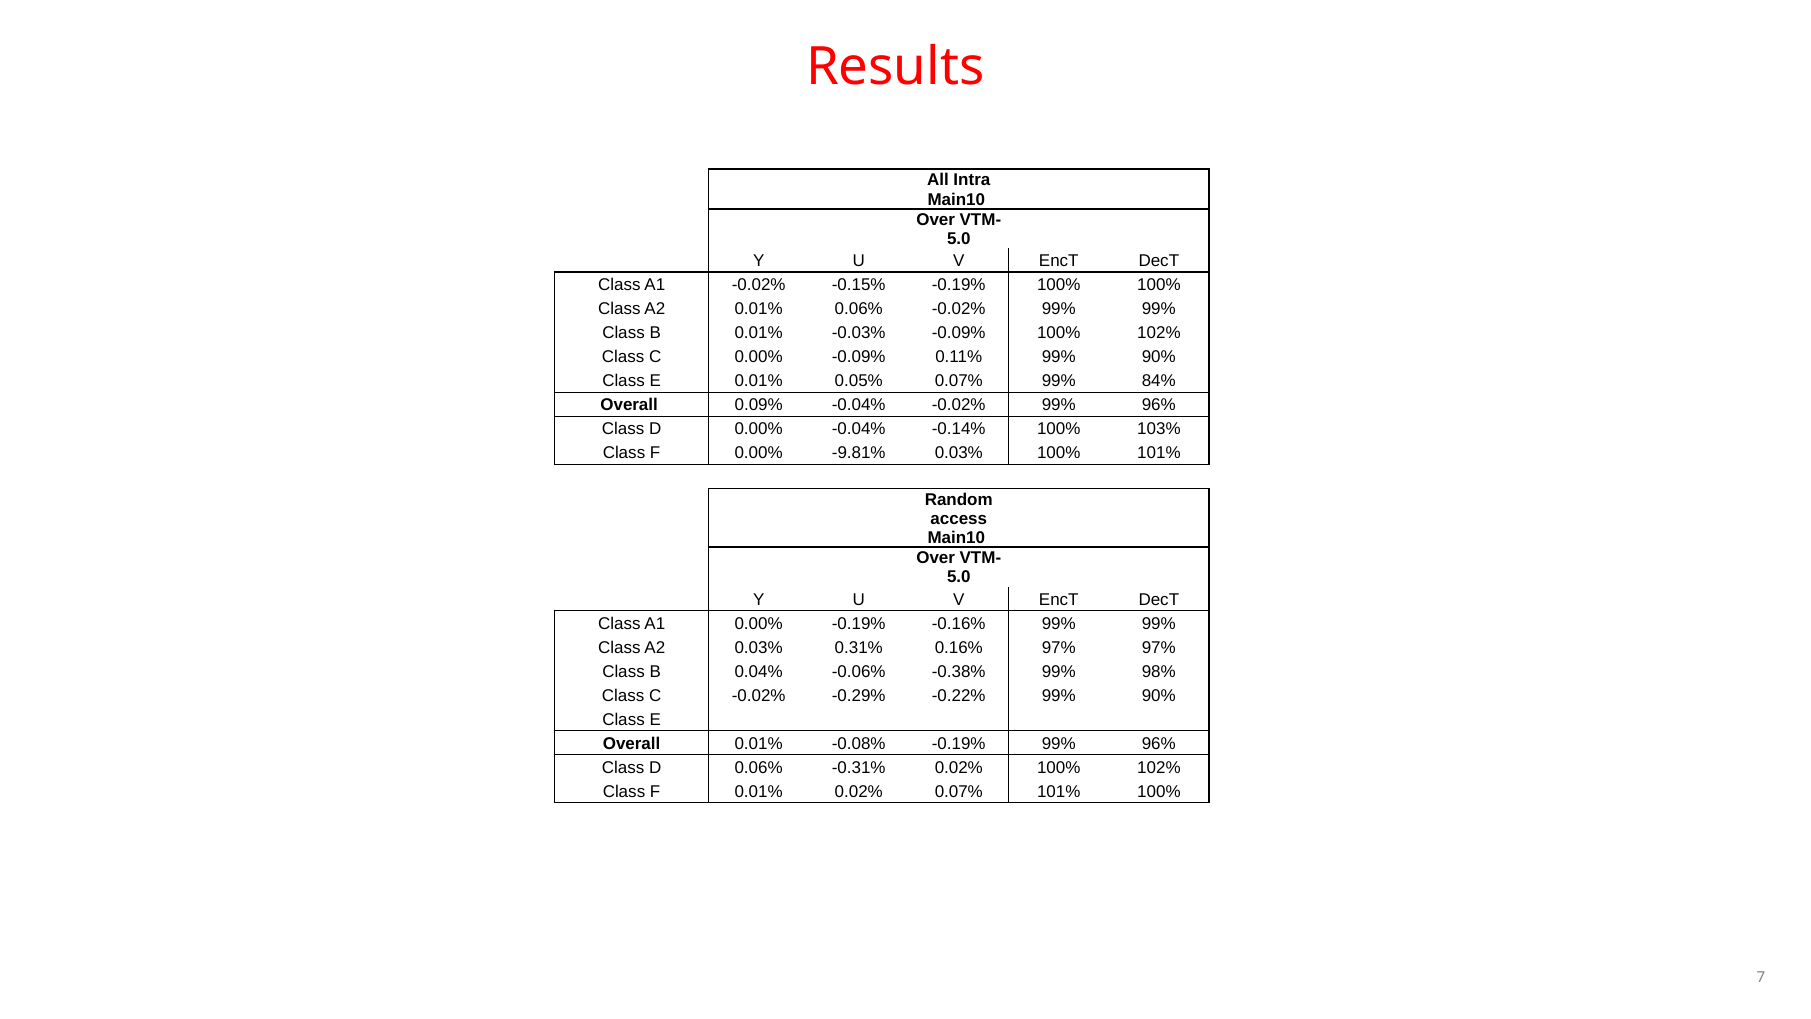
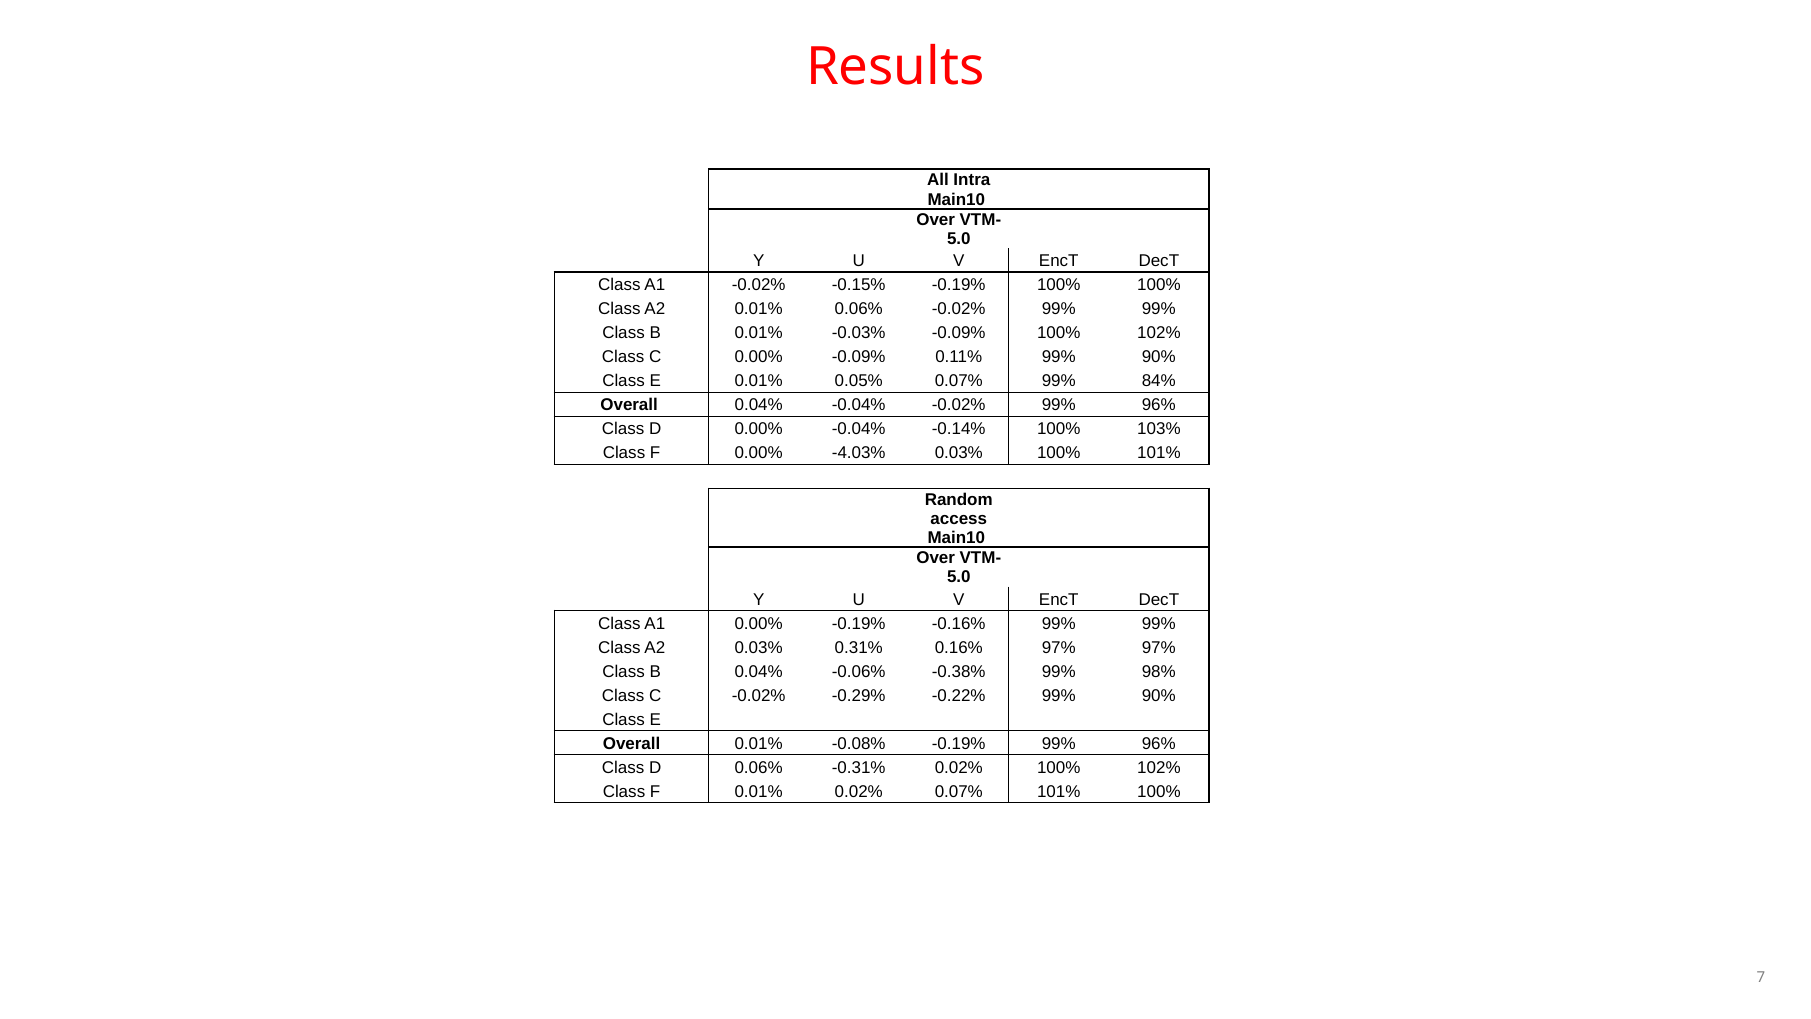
Overall 0.09%: 0.09% -> 0.04% (759, 405)
-9.81%: -9.81% -> -4.03% (859, 453)
